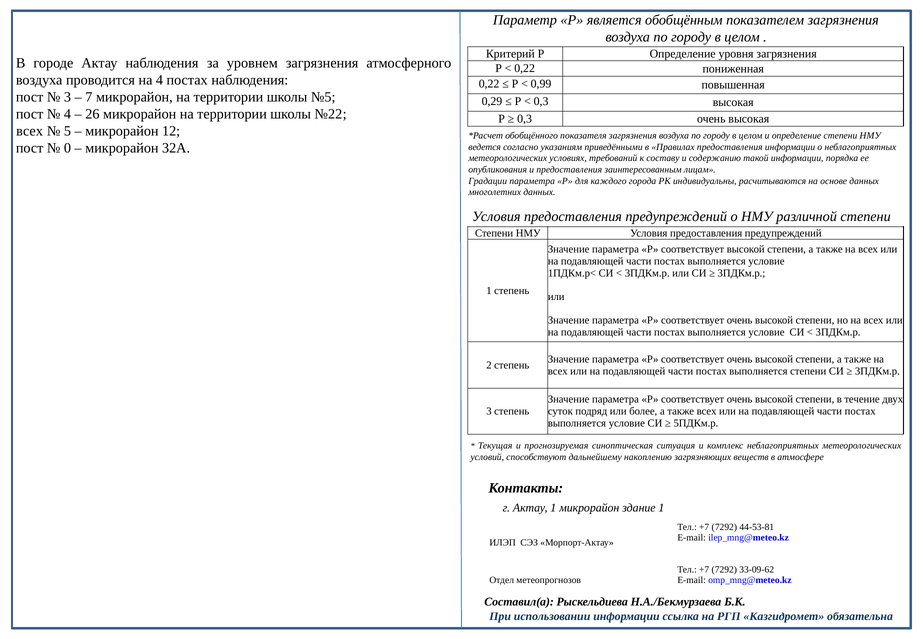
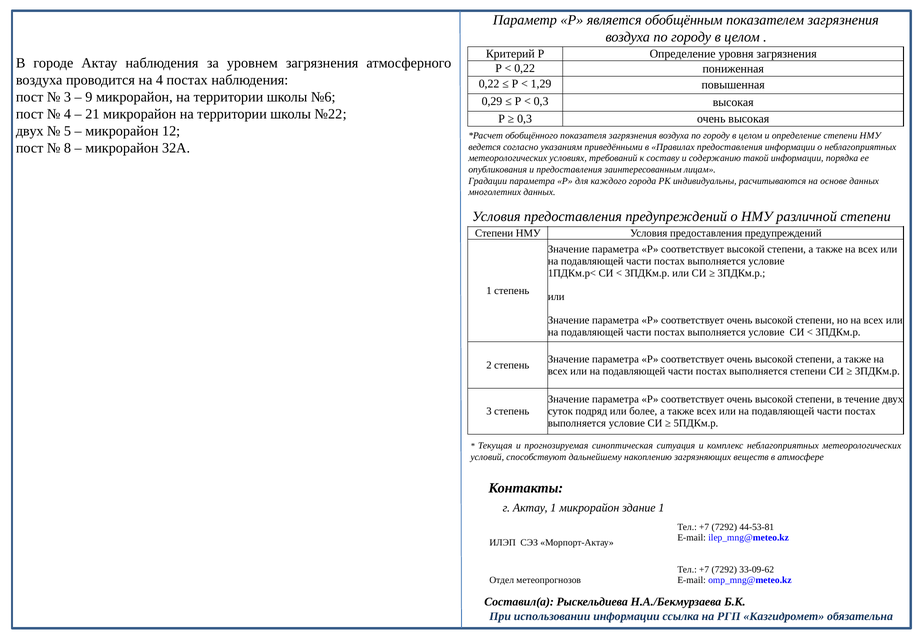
0,99: 0,99 -> 1,29 (541, 84)
7: 7 -> 9 (89, 97)
№5: №5 -> №6 (323, 97)
26: 26 -> 21 (92, 114)
всех: всех -> двух (30, 131)
0: 0 -> 8 (68, 148)
